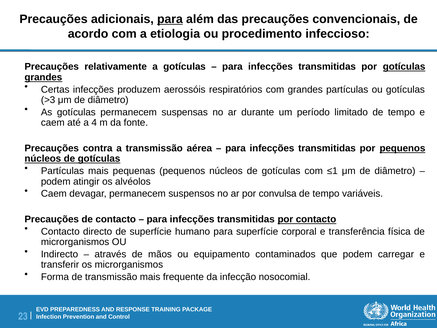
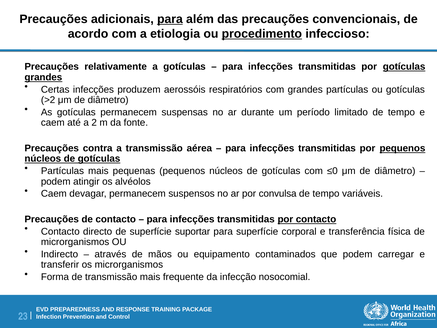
procedimento underline: none -> present (262, 34)
>3: >3 -> >2 (48, 100)
4: 4 -> 2 (94, 123)
≤1: ≤1 -> ≤0 (332, 171)
humano: humano -> suportar (193, 231)
